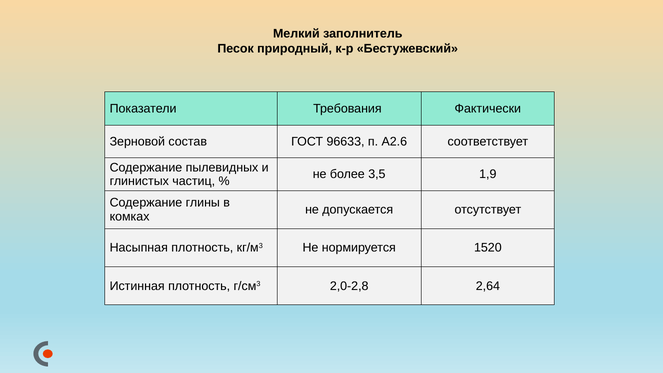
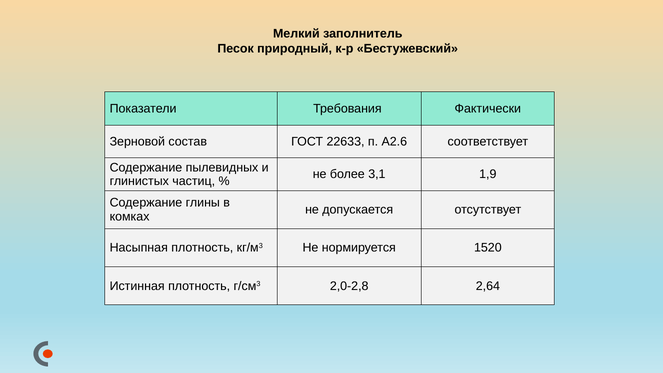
96633: 96633 -> 22633 (346, 142)
3,5: 3,5 -> 3,1 (377, 174)
